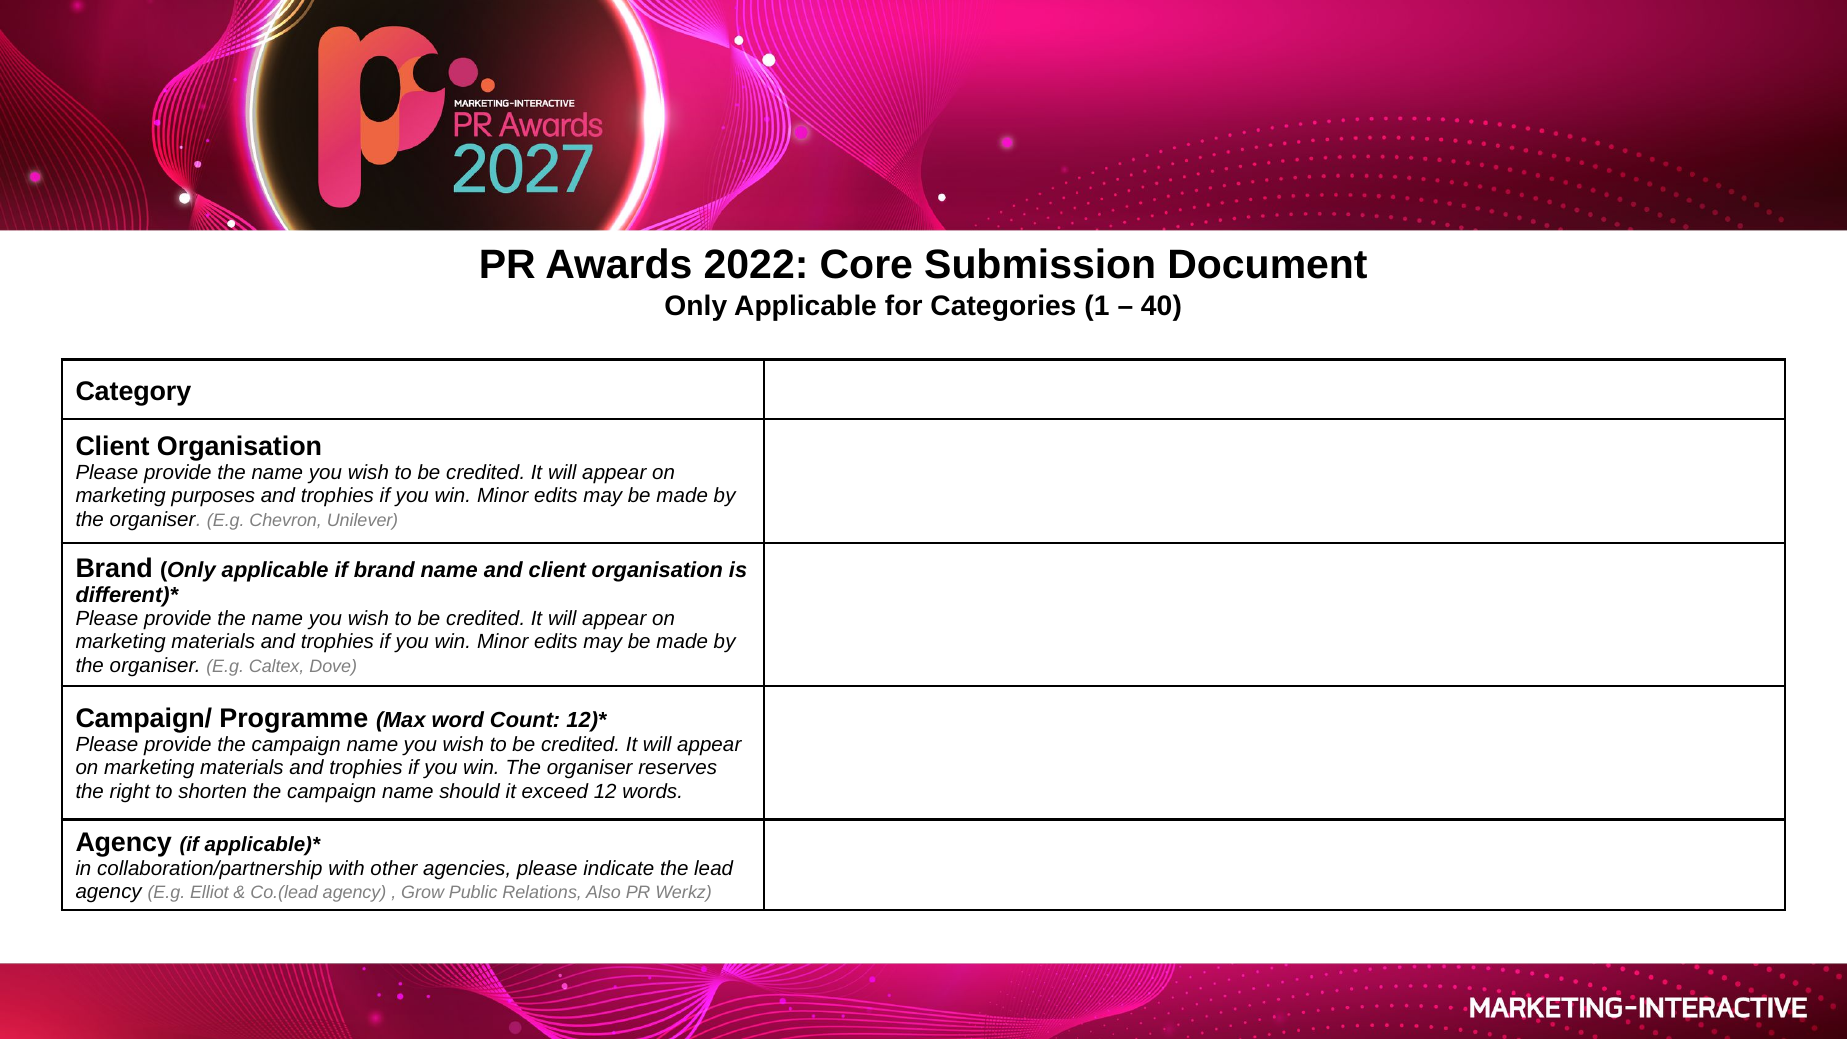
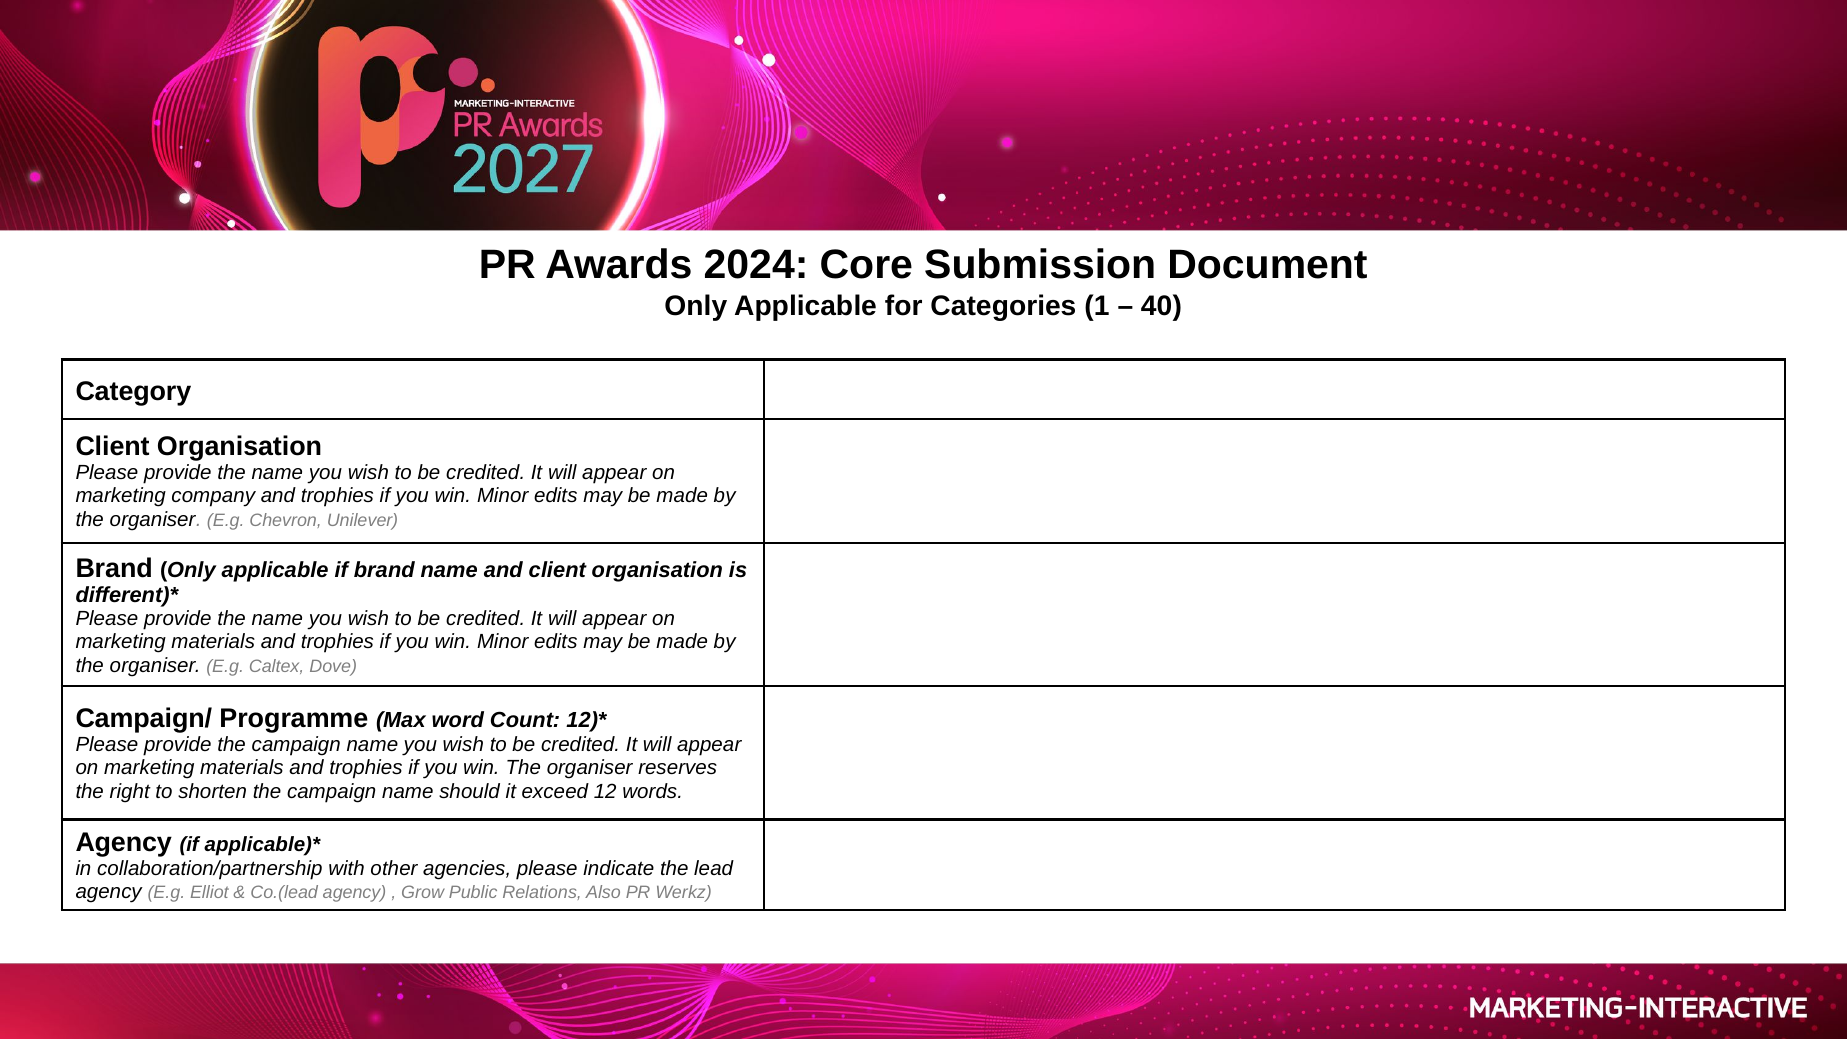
2022: 2022 -> 2024 (756, 265)
purposes: purposes -> company (213, 496)
